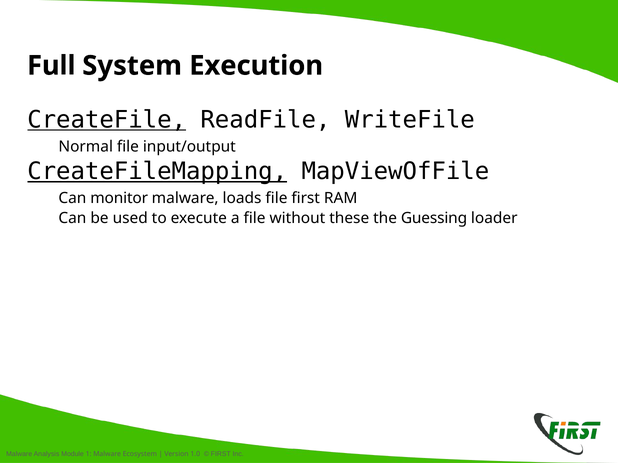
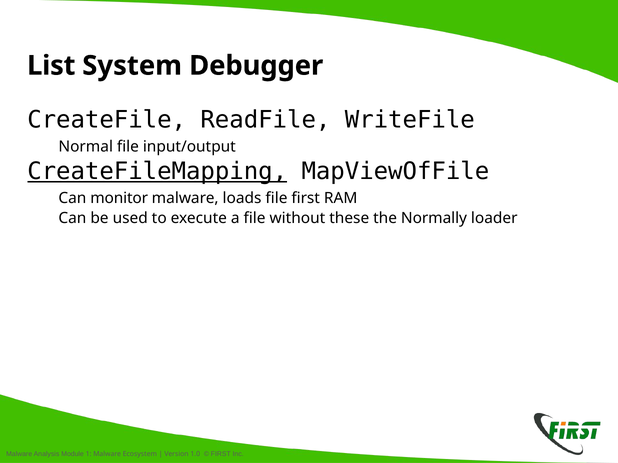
Full: Full -> List (51, 66)
Execution: Execution -> Debugger (256, 66)
CreateFile underline: present -> none (107, 120)
Guessing: Guessing -> Normally (434, 218)
